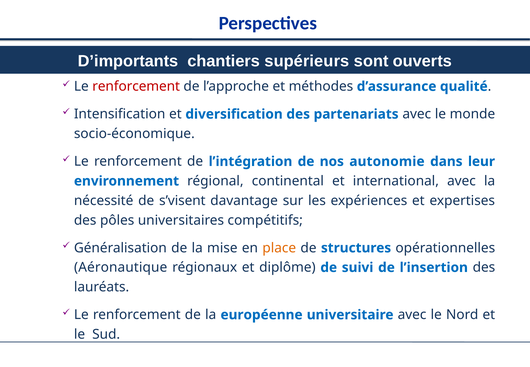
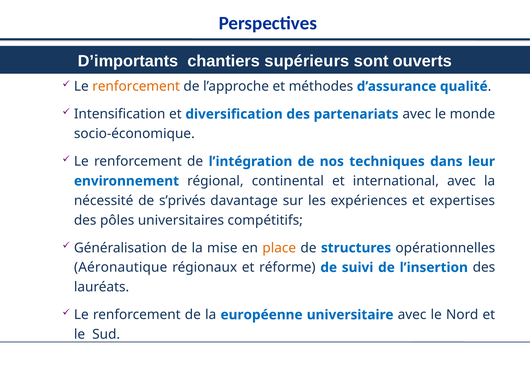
renforcement colour: red -> orange (136, 86)
autonomie: autonomie -> techniques (387, 161)
s’visent: s’visent -> s’privés (182, 201)
diplôme: diplôme -> réforme (287, 267)
